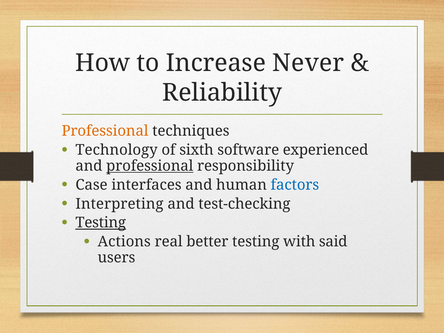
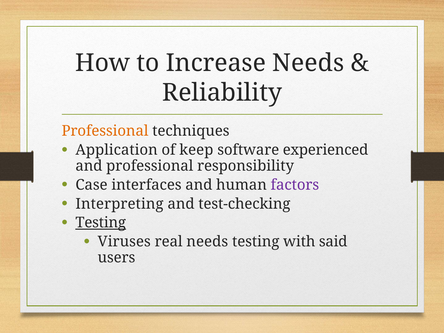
Increase Never: Never -> Needs (308, 63)
Technology: Technology -> Application (117, 150)
sixth: sixth -> keep (196, 150)
professional underline: present -> none (150, 166)
factors colour: blue -> purple (295, 185)
Actions: Actions -> Viruses (124, 242)
real better: better -> needs (207, 242)
